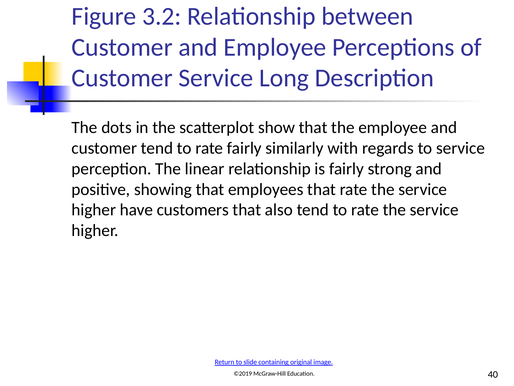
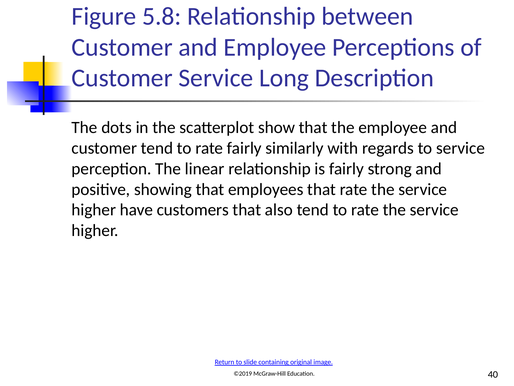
3.2: 3.2 -> 5.8 (162, 16)
